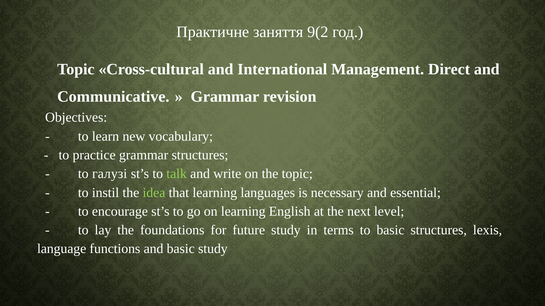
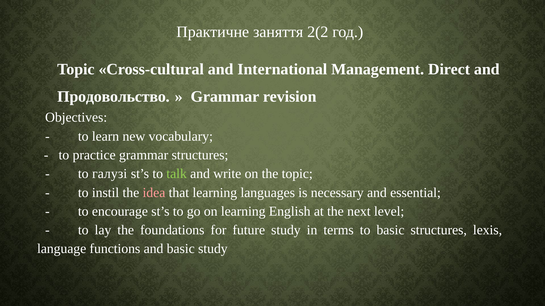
9(2: 9(2 -> 2(2 (318, 32)
Communicative: Communicative -> Продовольство (113, 97)
idea colour: light green -> pink (154, 193)
